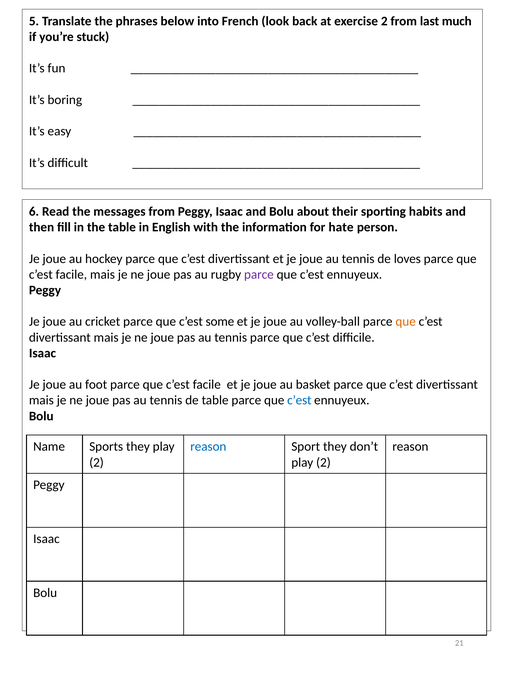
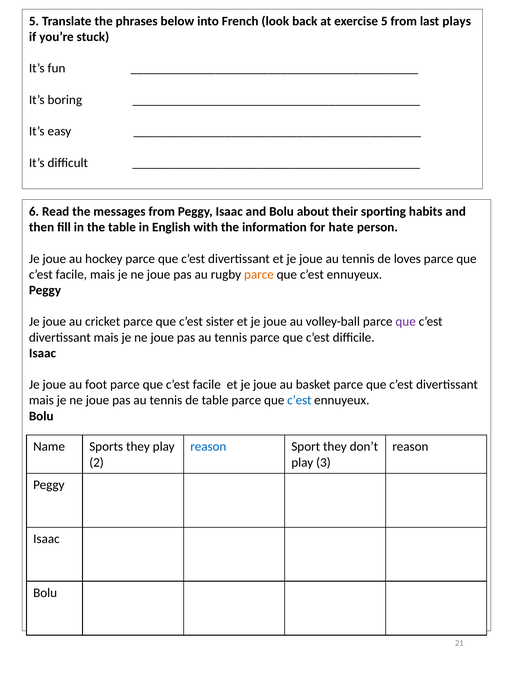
exercise 2: 2 -> 5 (384, 21)
much: much -> plays (457, 21)
parce colour: purple -> orange (259, 274)
some: some -> sister (220, 321)
que colour: orange -> purple (406, 321)
2: 2 -> 3 (323, 462)
